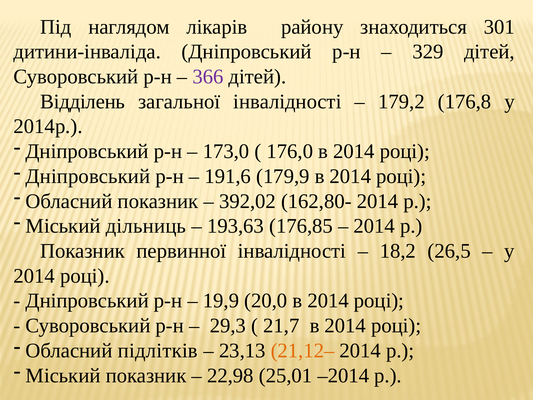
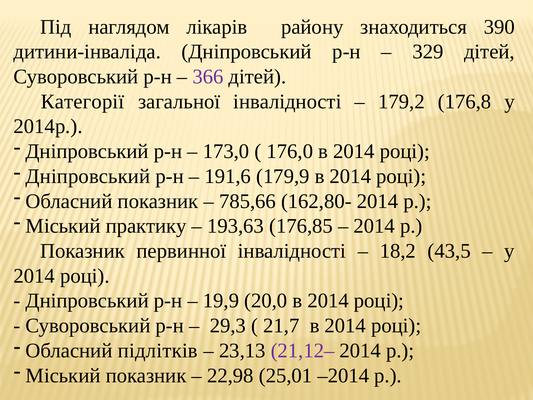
301: 301 -> 390 (499, 27)
Відділень: Відділень -> Категорії (82, 102)
392,02: 392,02 -> 785,66 (247, 201)
дільниць: дільниць -> практику (146, 226)
26,5: 26,5 -> 43,5 (449, 251)
21,12– colour: orange -> purple (303, 350)
